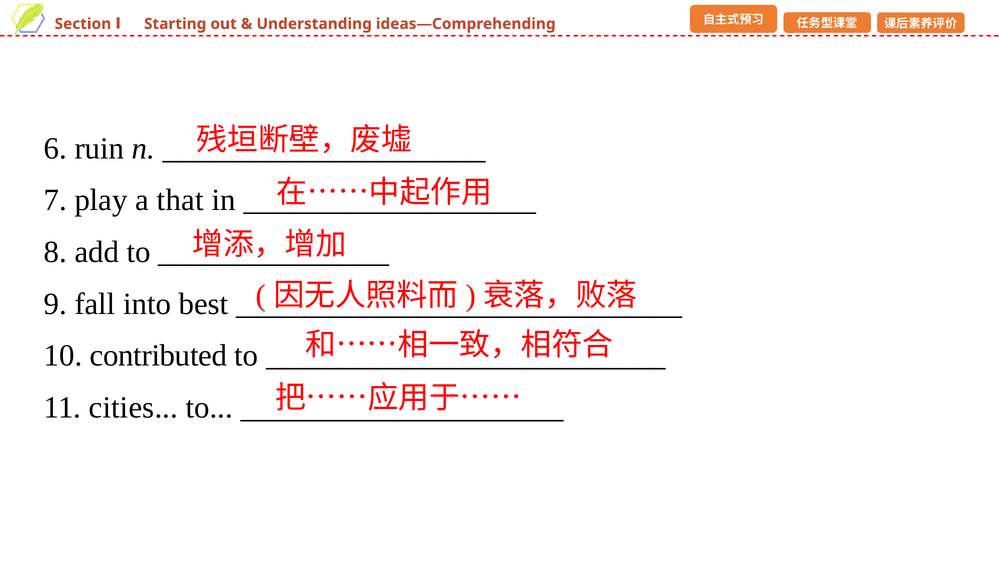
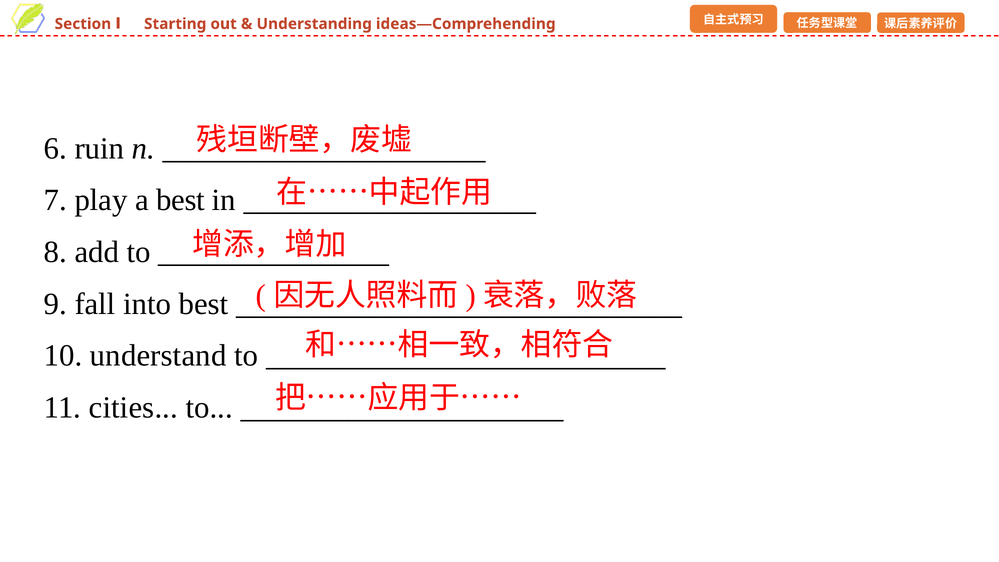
a that: that -> best (181, 200)
contributed: contributed -> understand (158, 356)
